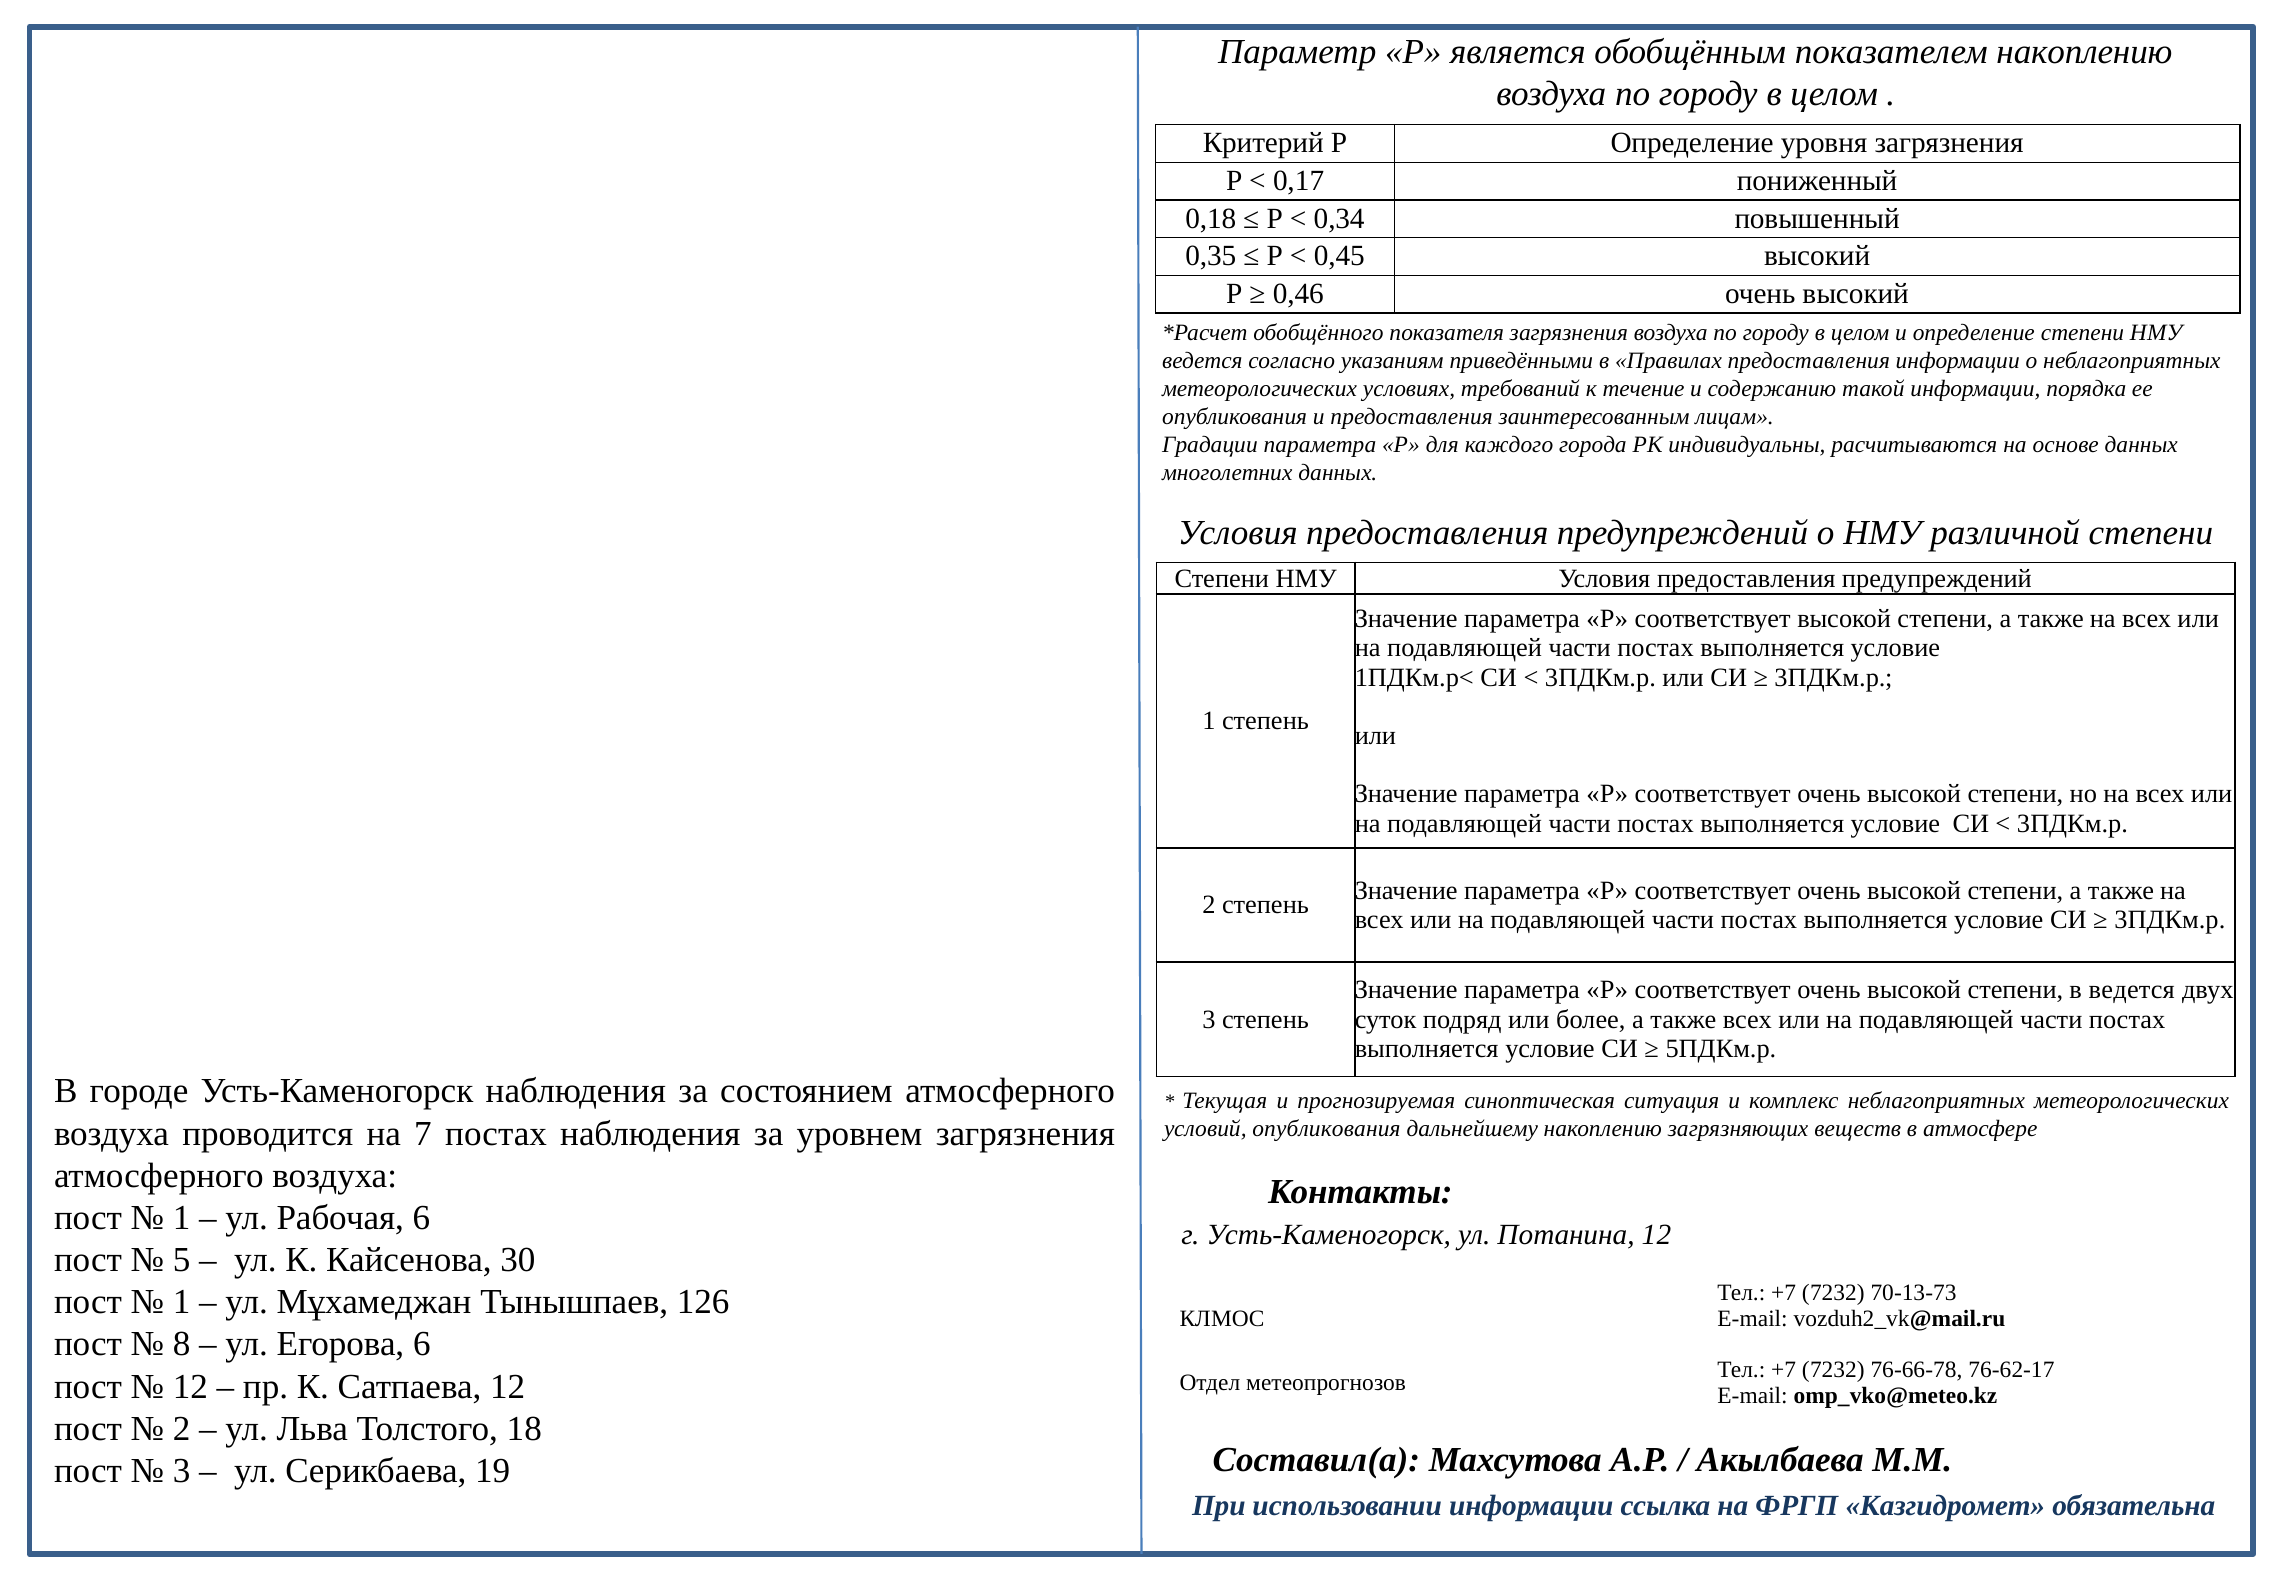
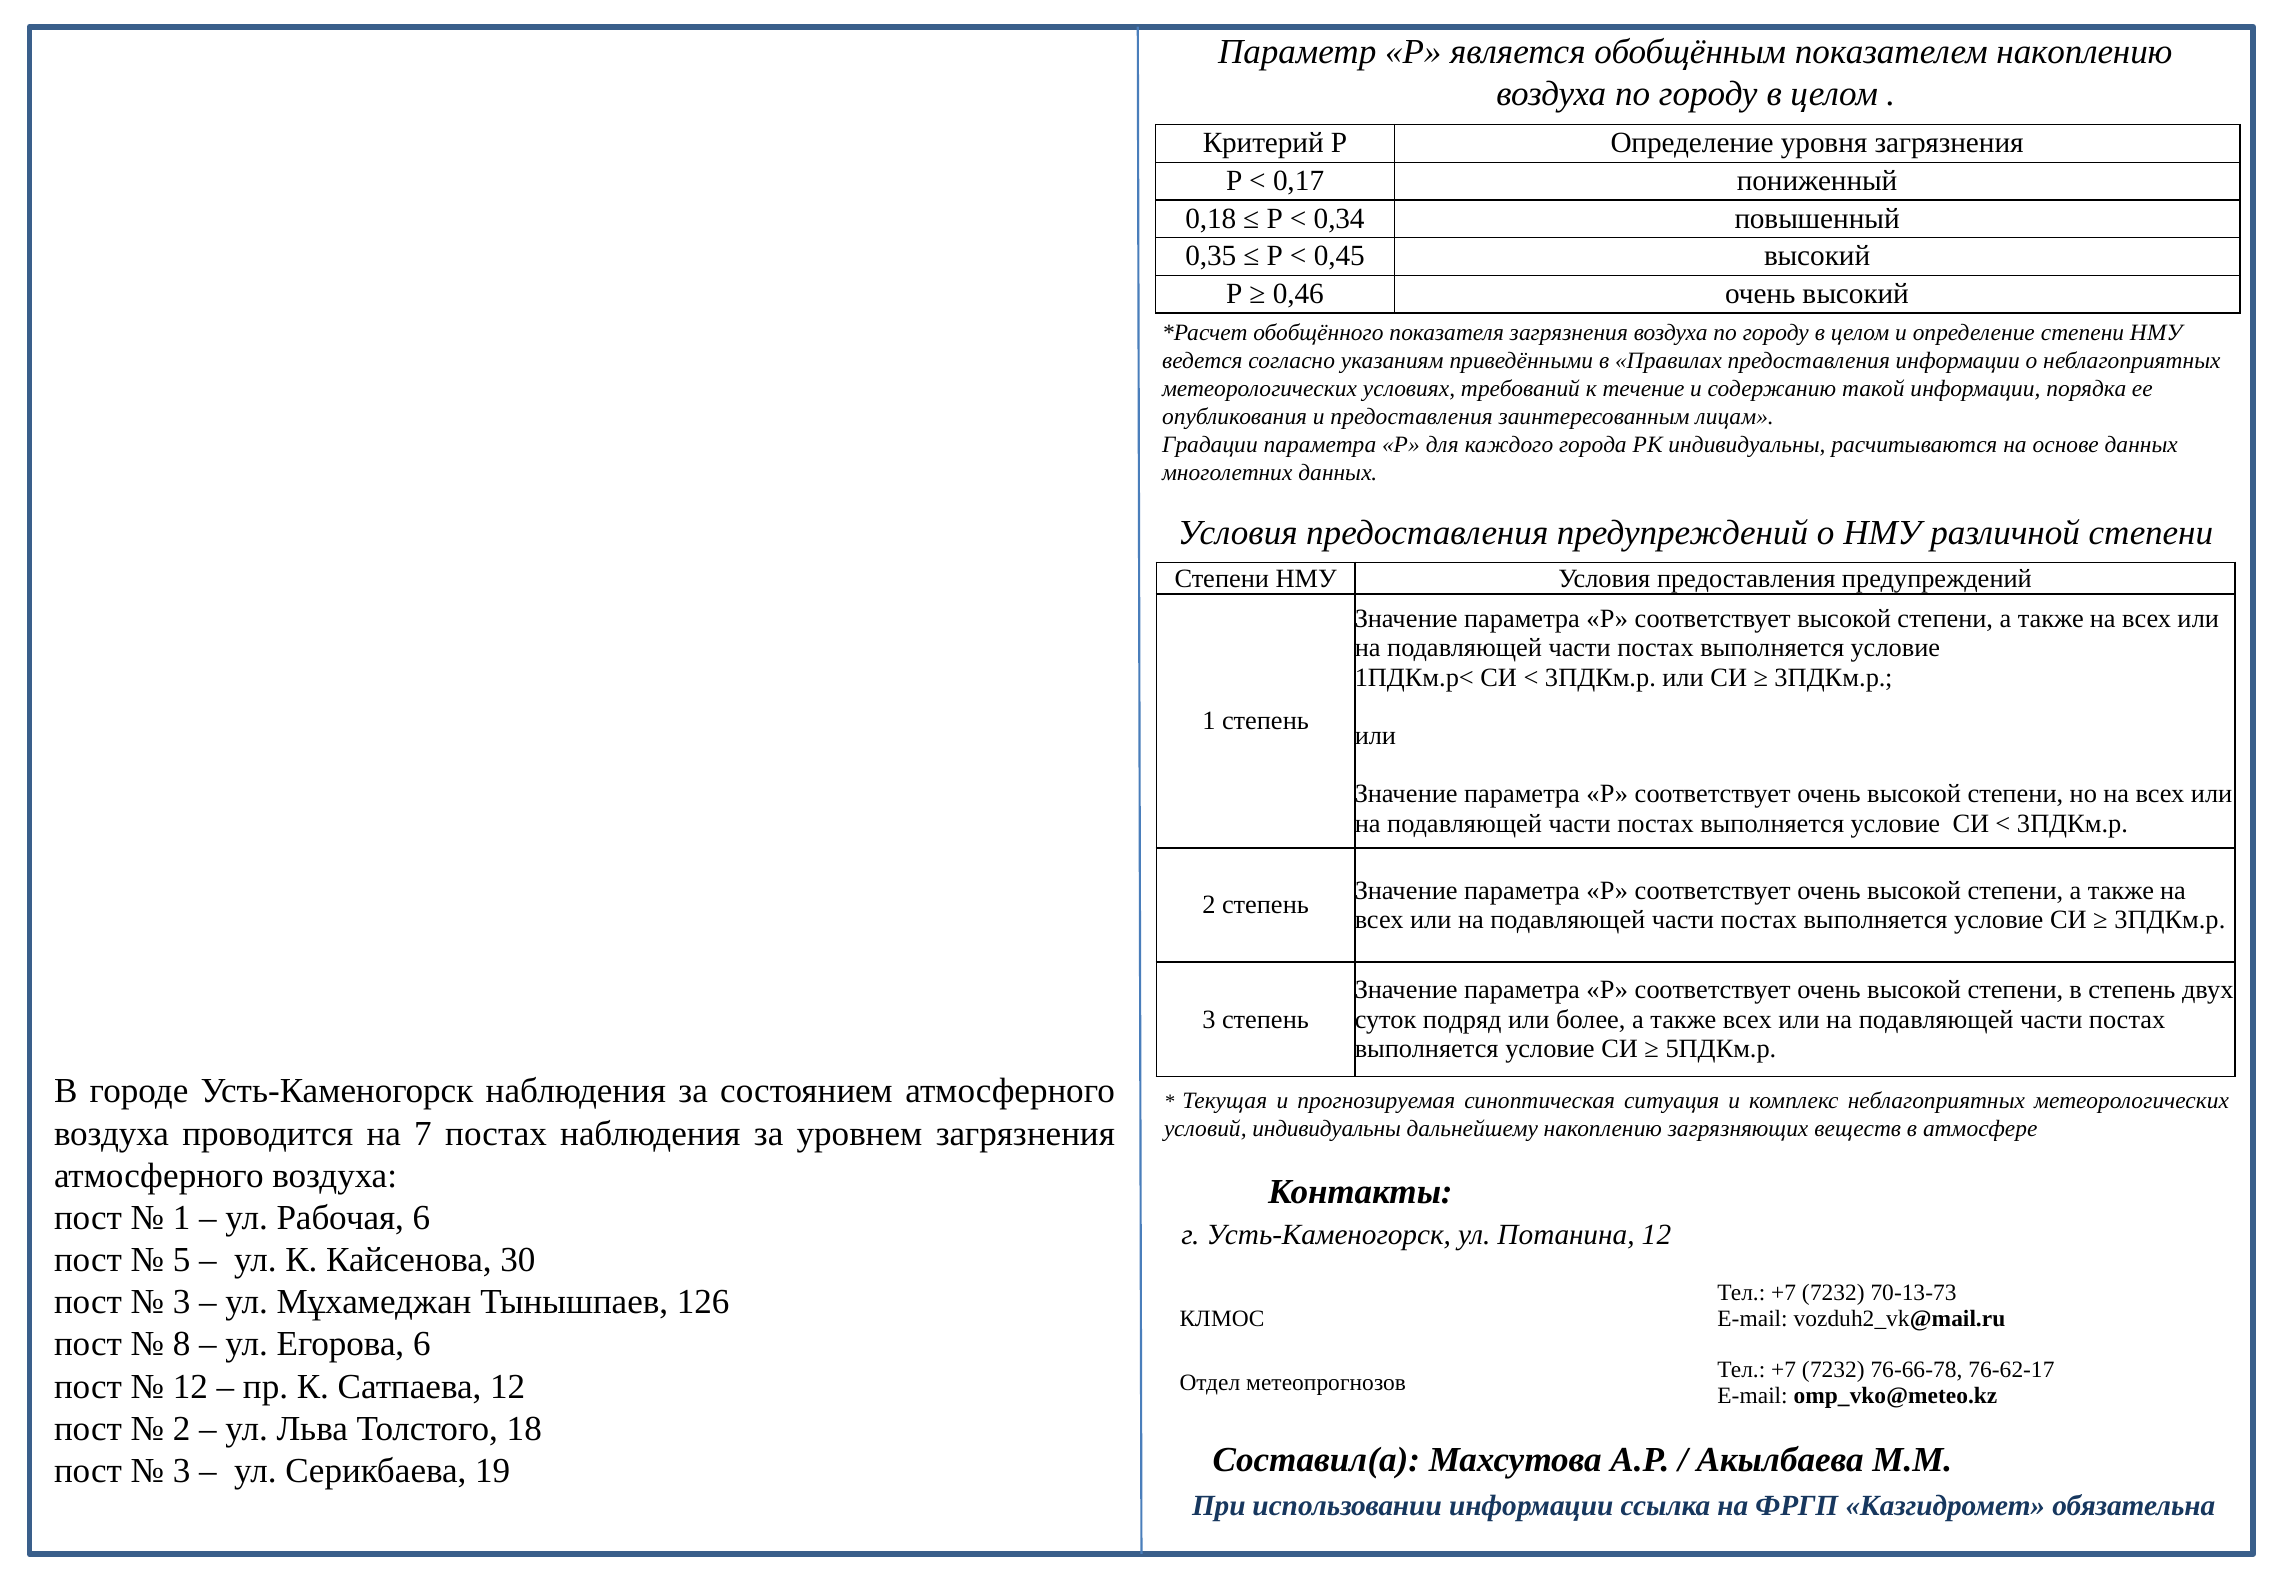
в ведется: ведется -> степень (2132, 990)
условий опубликования: опубликования -> индивидуальны (1327, 1129)
1: 1 -> 3 (182, 1302)
